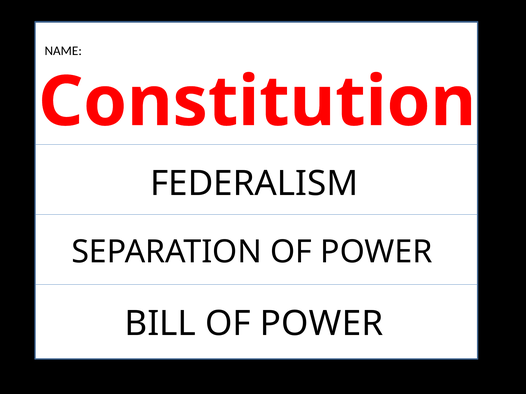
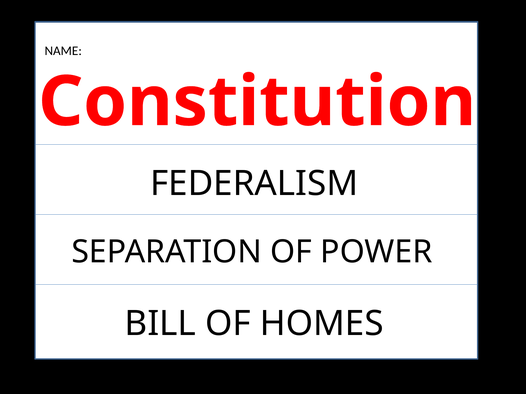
BILL OF POWER: POWER -> HOMES (322, 324)
